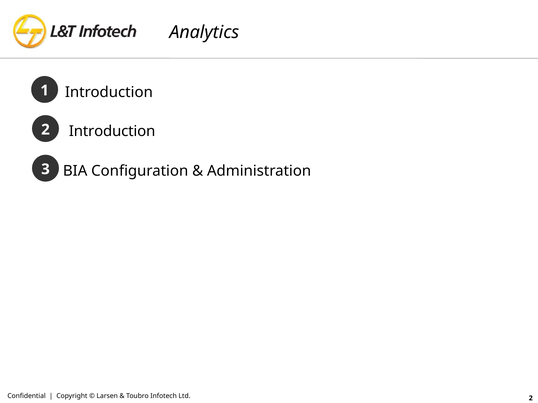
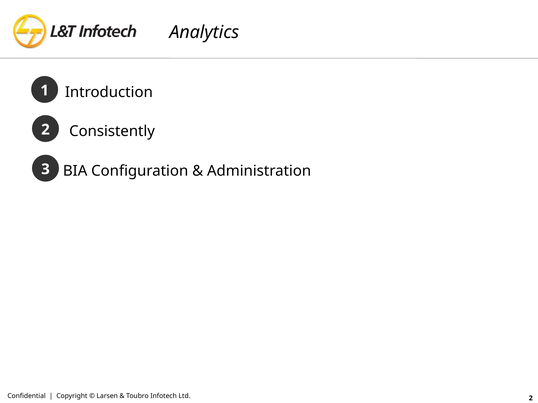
Introduction: Introduction -> Consistently (112, 131)
